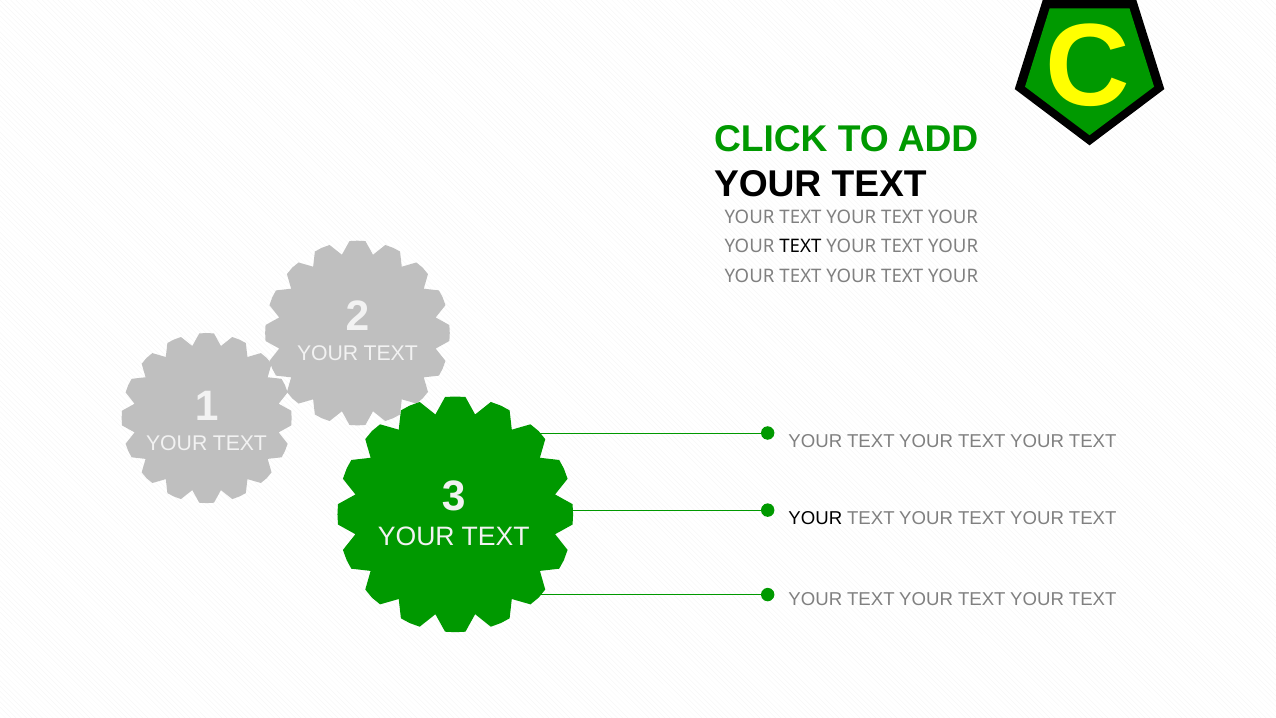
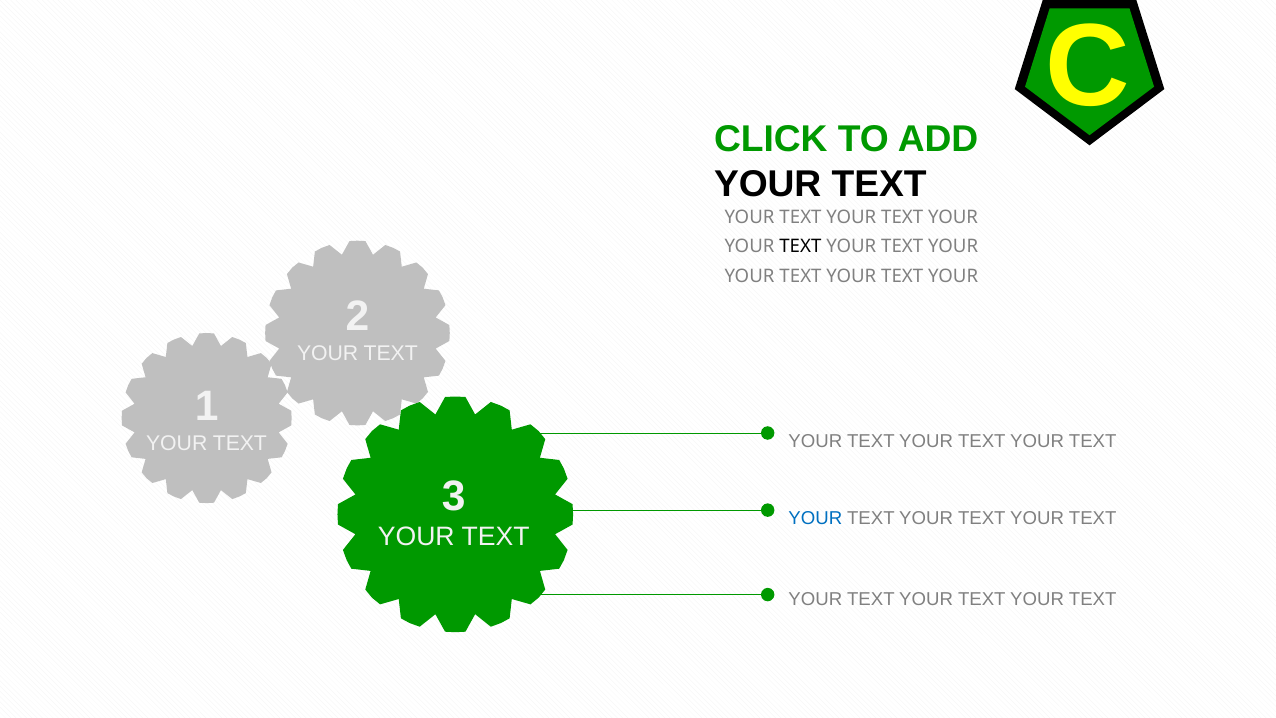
YOUR colour: black -> blue (815, 518)
